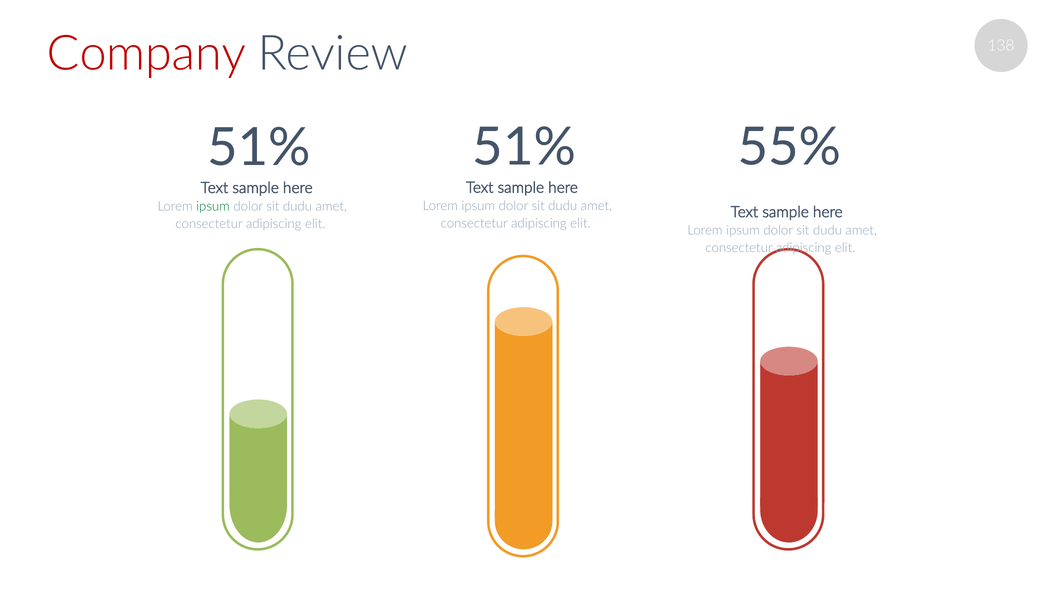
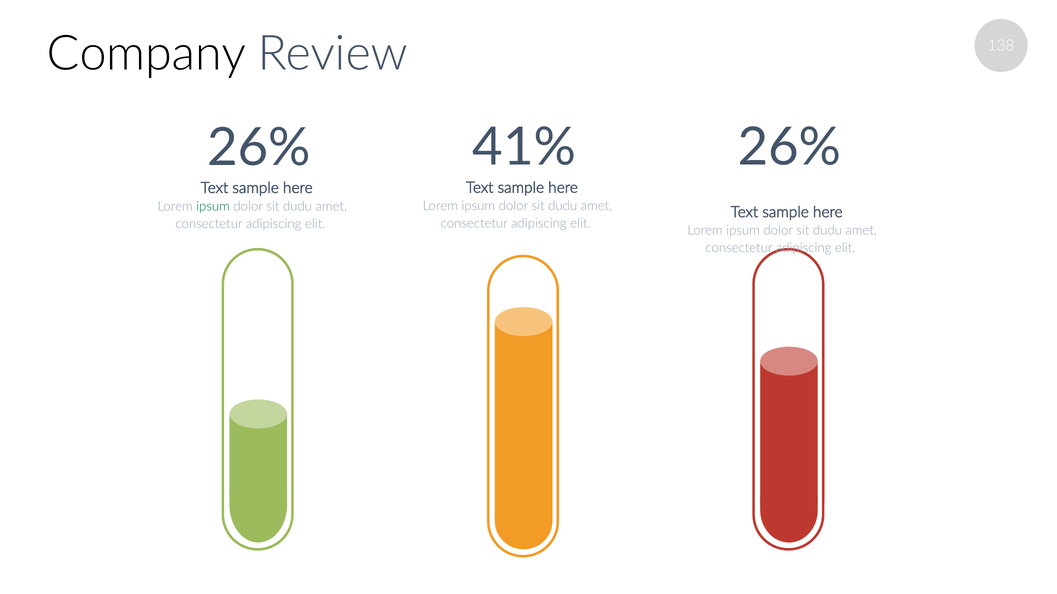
Company colour: red -> black (146, 54)
51%: 51% -> 41% (524, 148)
55%: 55% -> 26% (789, 148)
51%: 51% -> 26% (259, 148)
